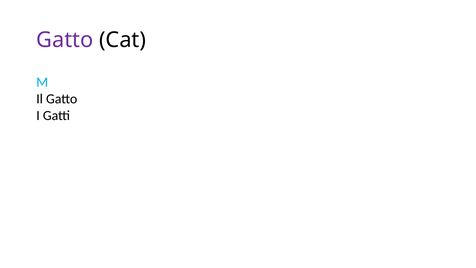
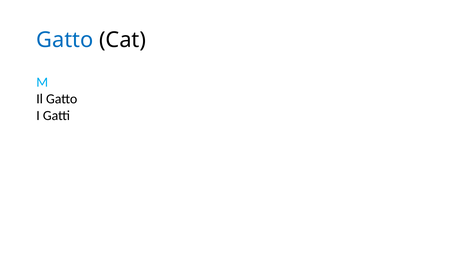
Gatto colour: purple -> blue (65, 40)
